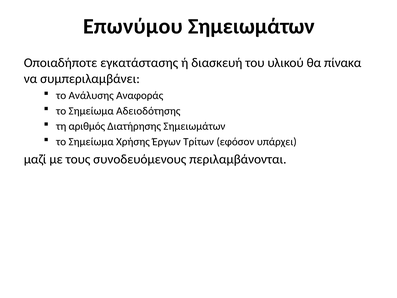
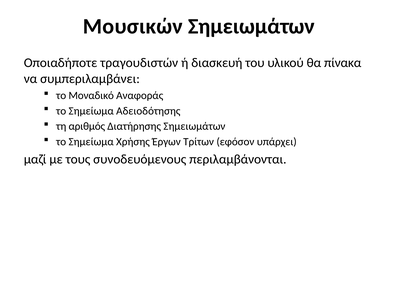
Επωνύμου: Επωνύμου -> Μουσικών (133, 26)
εγκατάστασης: εγκατάστασης -> τραγουδιστών (139, 63)
Ανάλυσης: Ανάλυσης -> Μοναδικό (91, 95)
